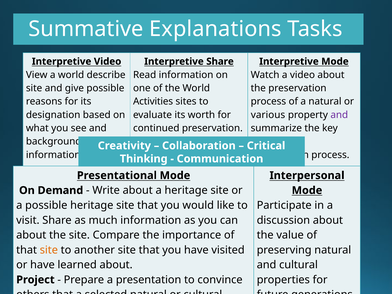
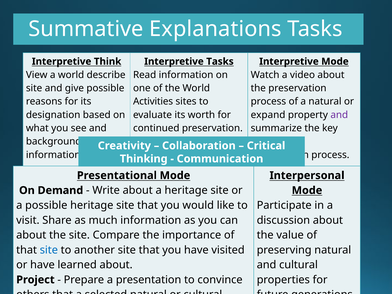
Interpretive Video: Video -> Think (108, 61)
Interpretive Share: Share -> Tasks (220, 61)
various: various -> expand (268, 115)
site colour: orange -> blue (49, 250)
